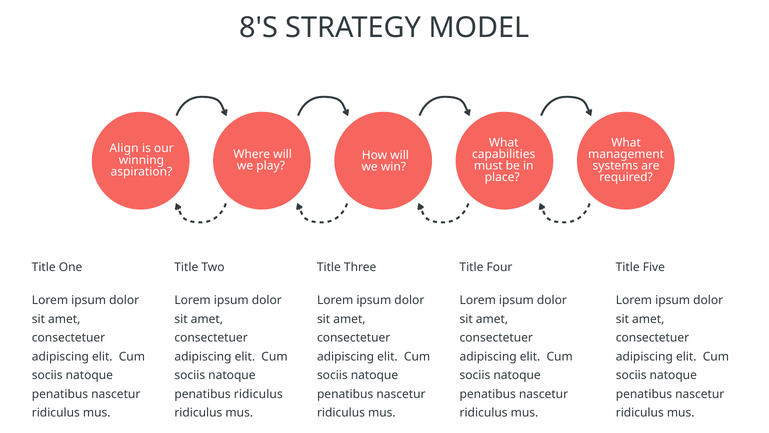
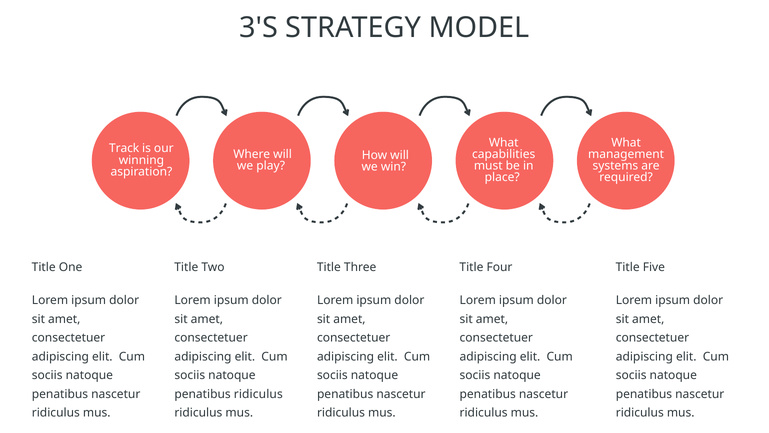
8'S: 8'S -> 3'S (259, 28)
Align: Align -> Track (124, 148)
